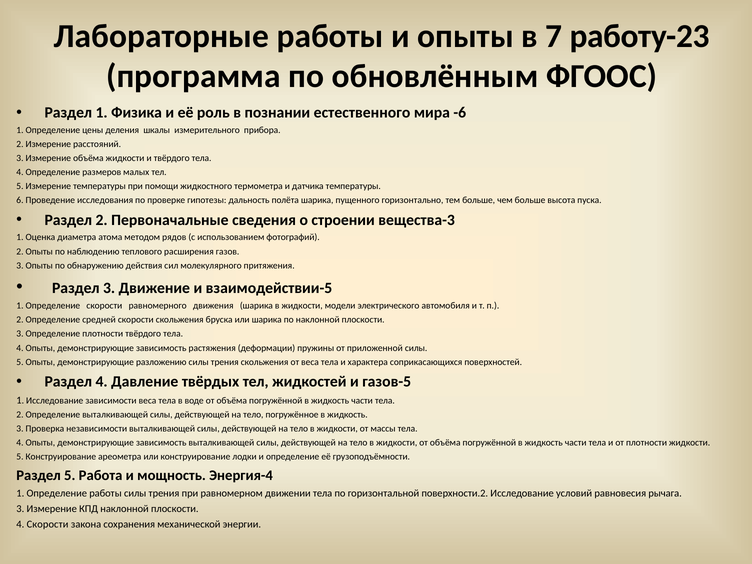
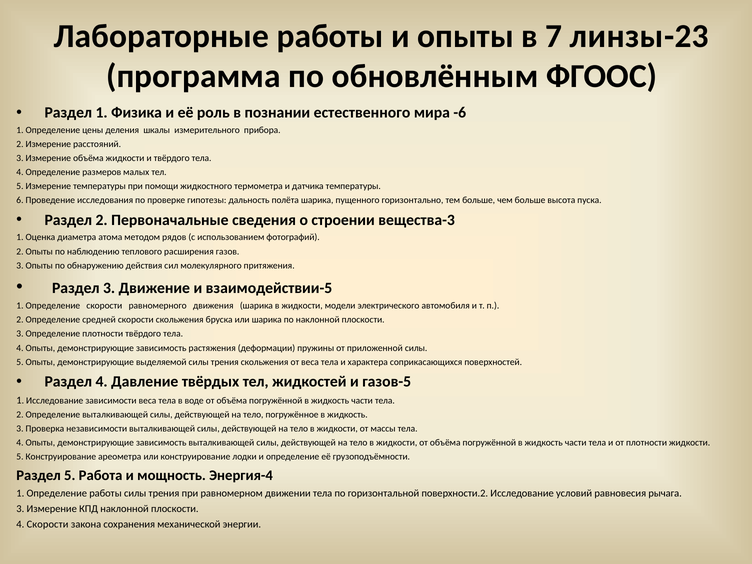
работу-23: работу-23 -> линзы-23 (639, 36)
разложению: разложению -> выделяемой (161, 362)
